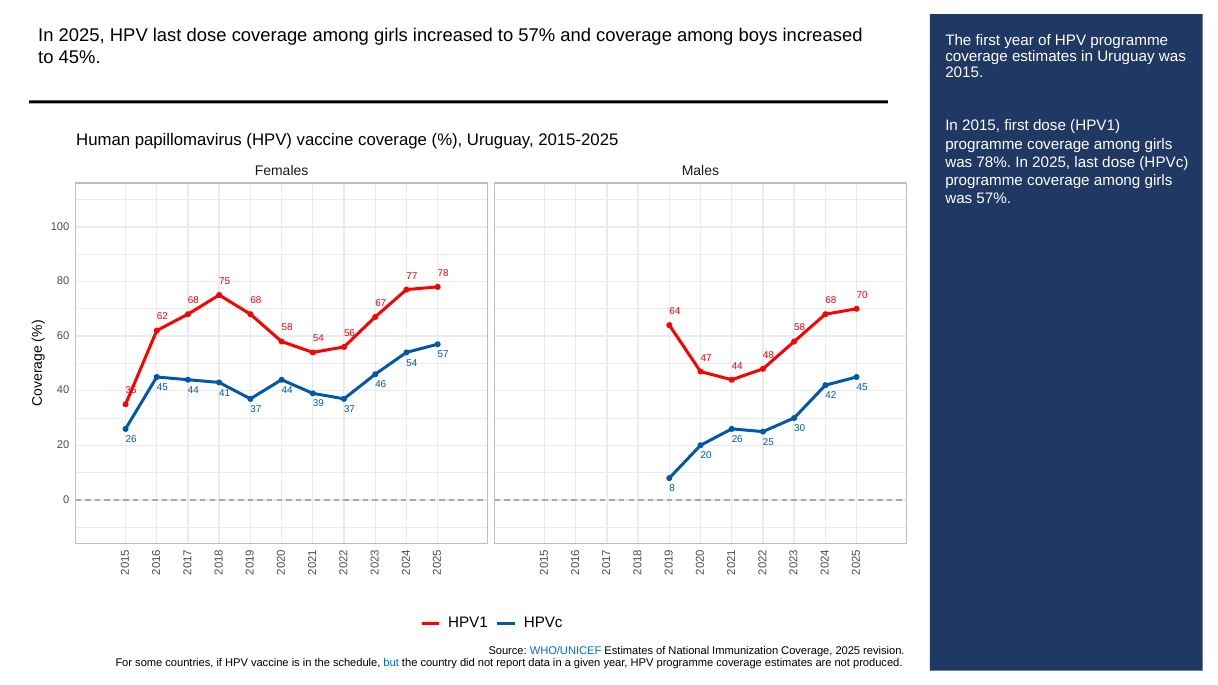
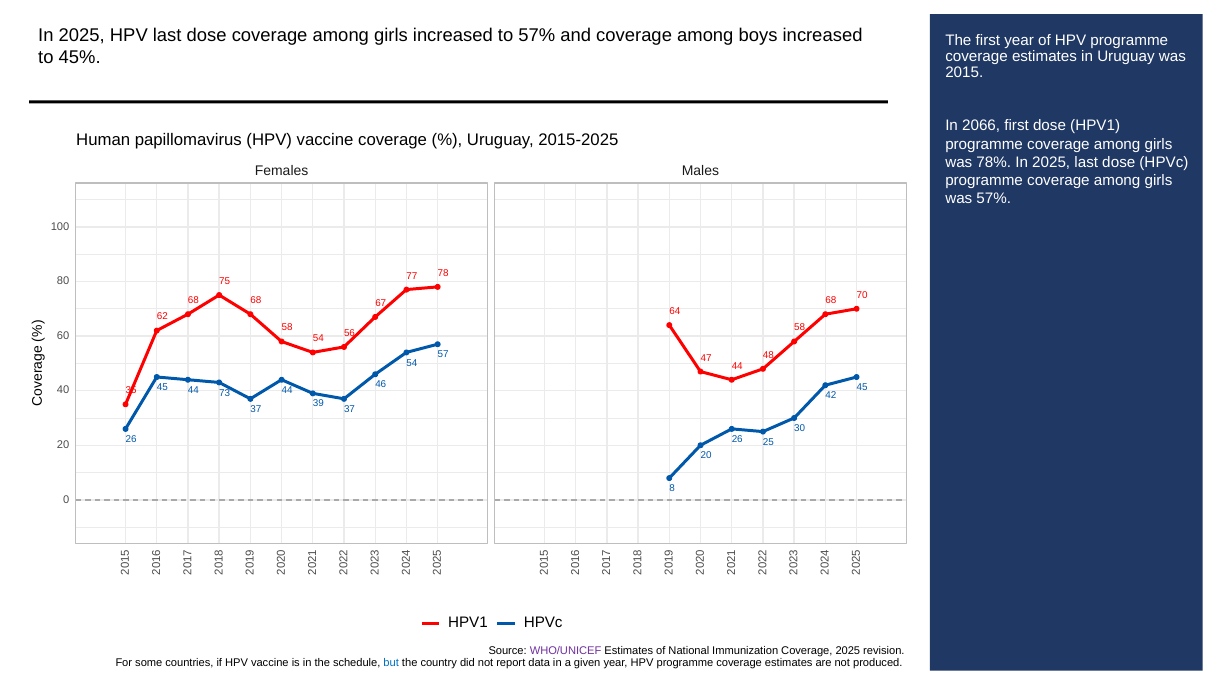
In 2015: 2015 -> 2066 (981, 126)
41: 41 -> 73 (225, 393)
WHO/UNICEF colour: blue -> purple (566, 651)
